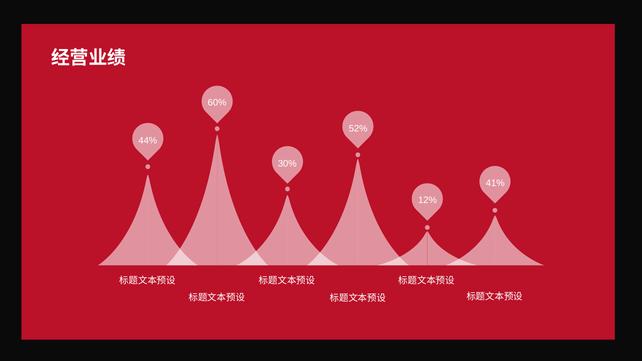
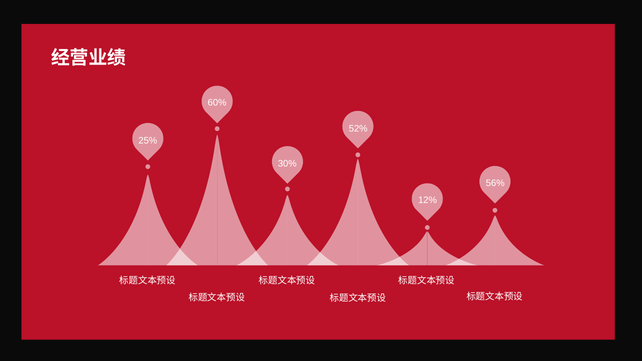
44%: 44% -> 25% (148, 141)
41%: 41% -> 56% (495, 183)
